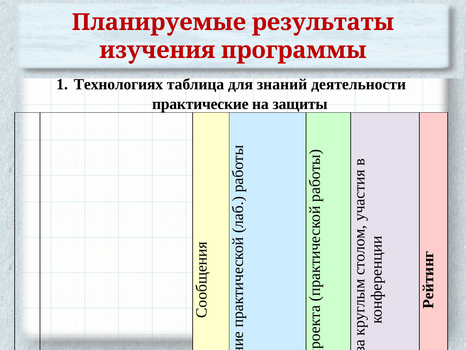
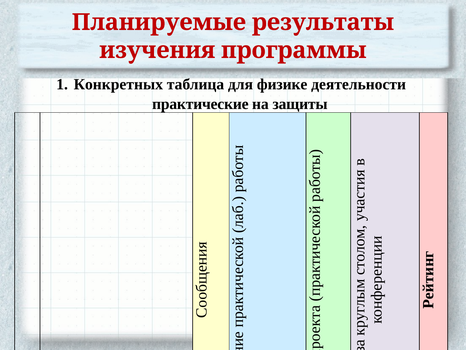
Технологиях: Технологиях -> Конкретных (118, 84)
знаний: знаний -> физике (282, 84)
